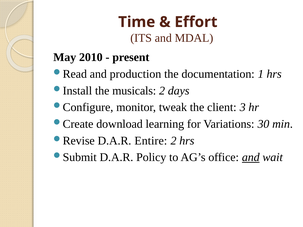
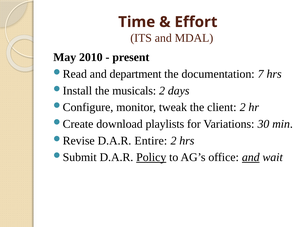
production: production -> department (136, 74)
1: 1 -> 7 (261, 74)
client 3: 3 -> 2 (243, 107)
learning: learning -> playlists (165, 124)
Policy underline: none -> present (151, 157)
